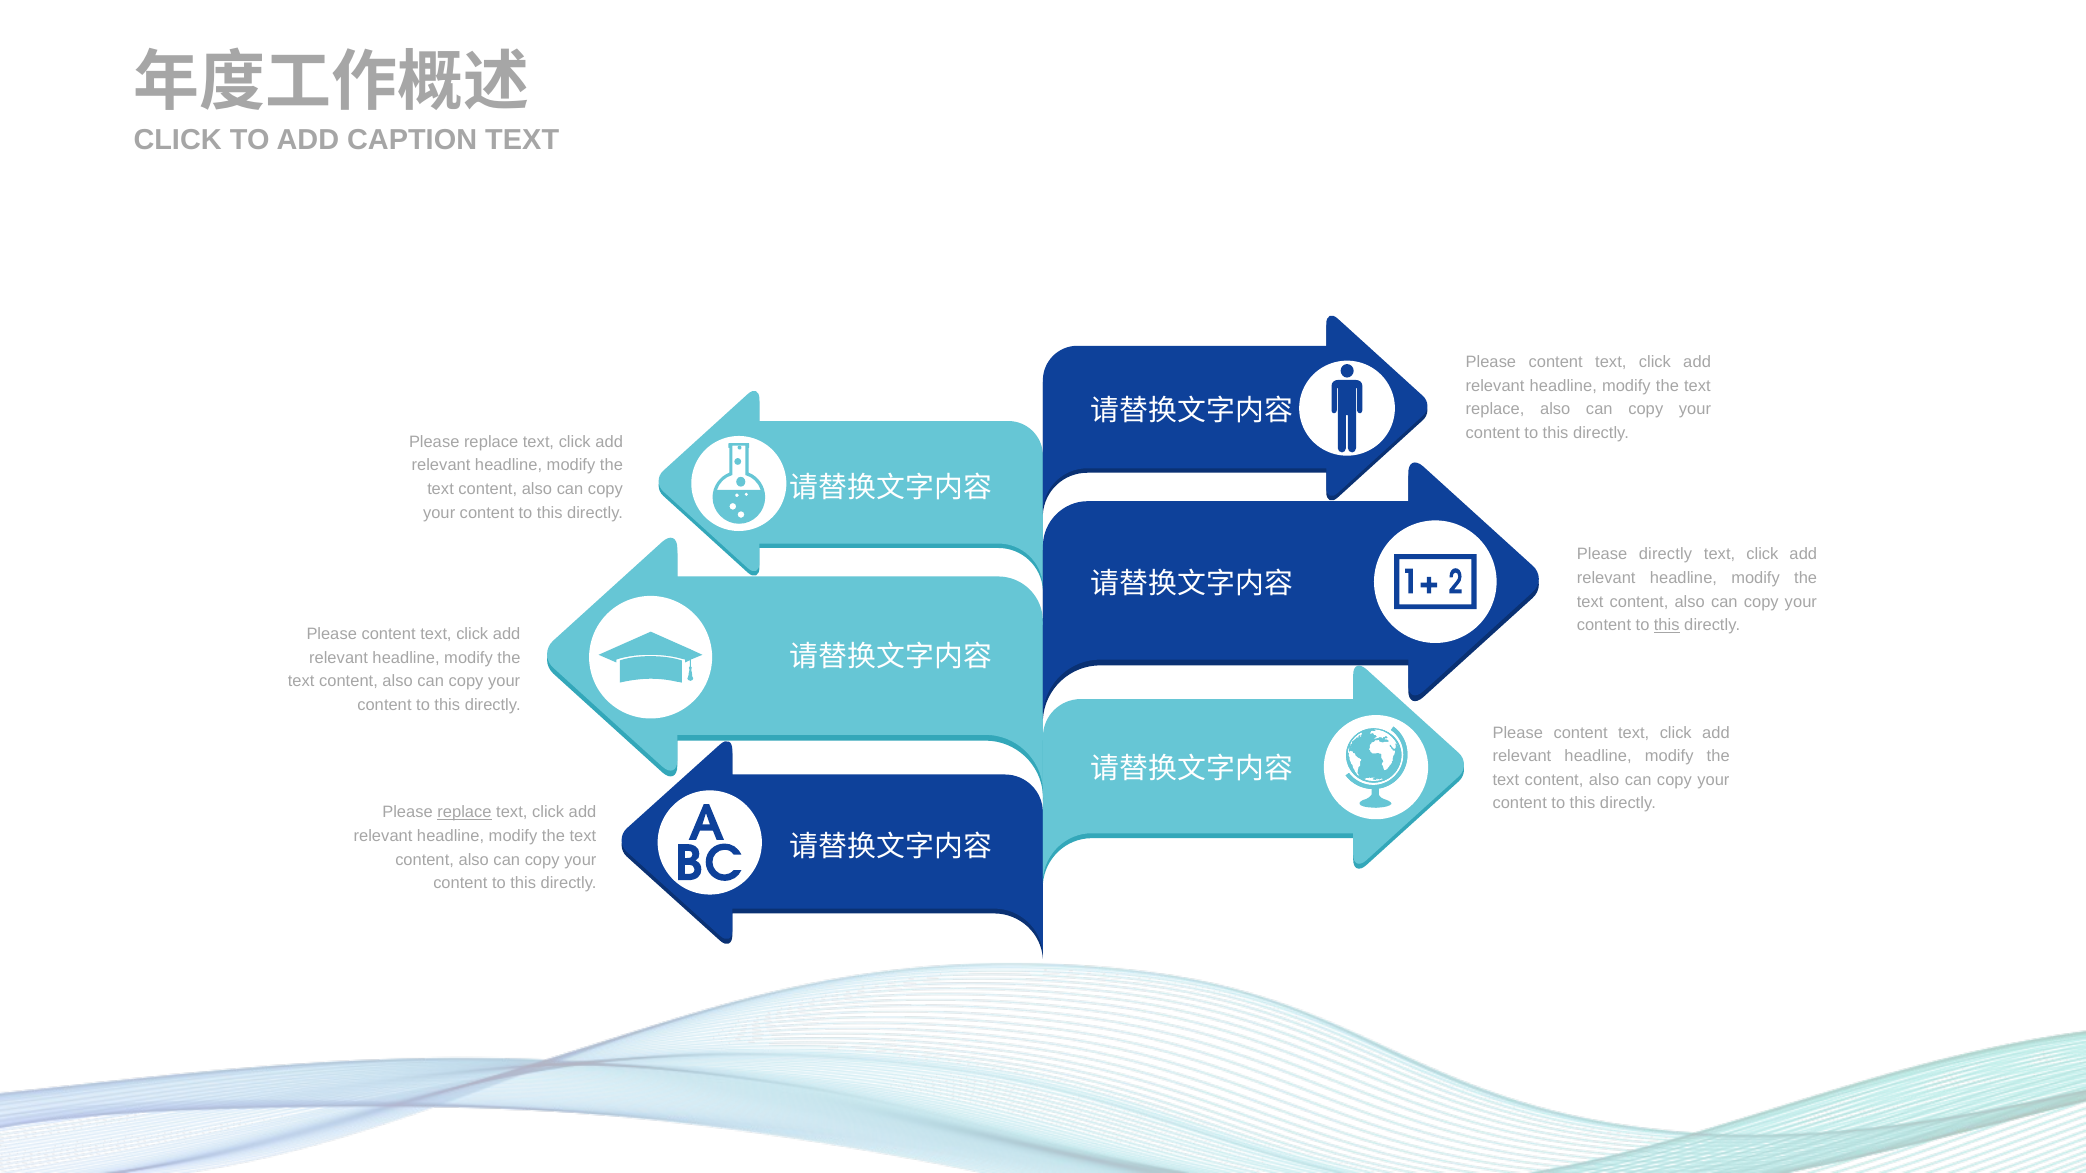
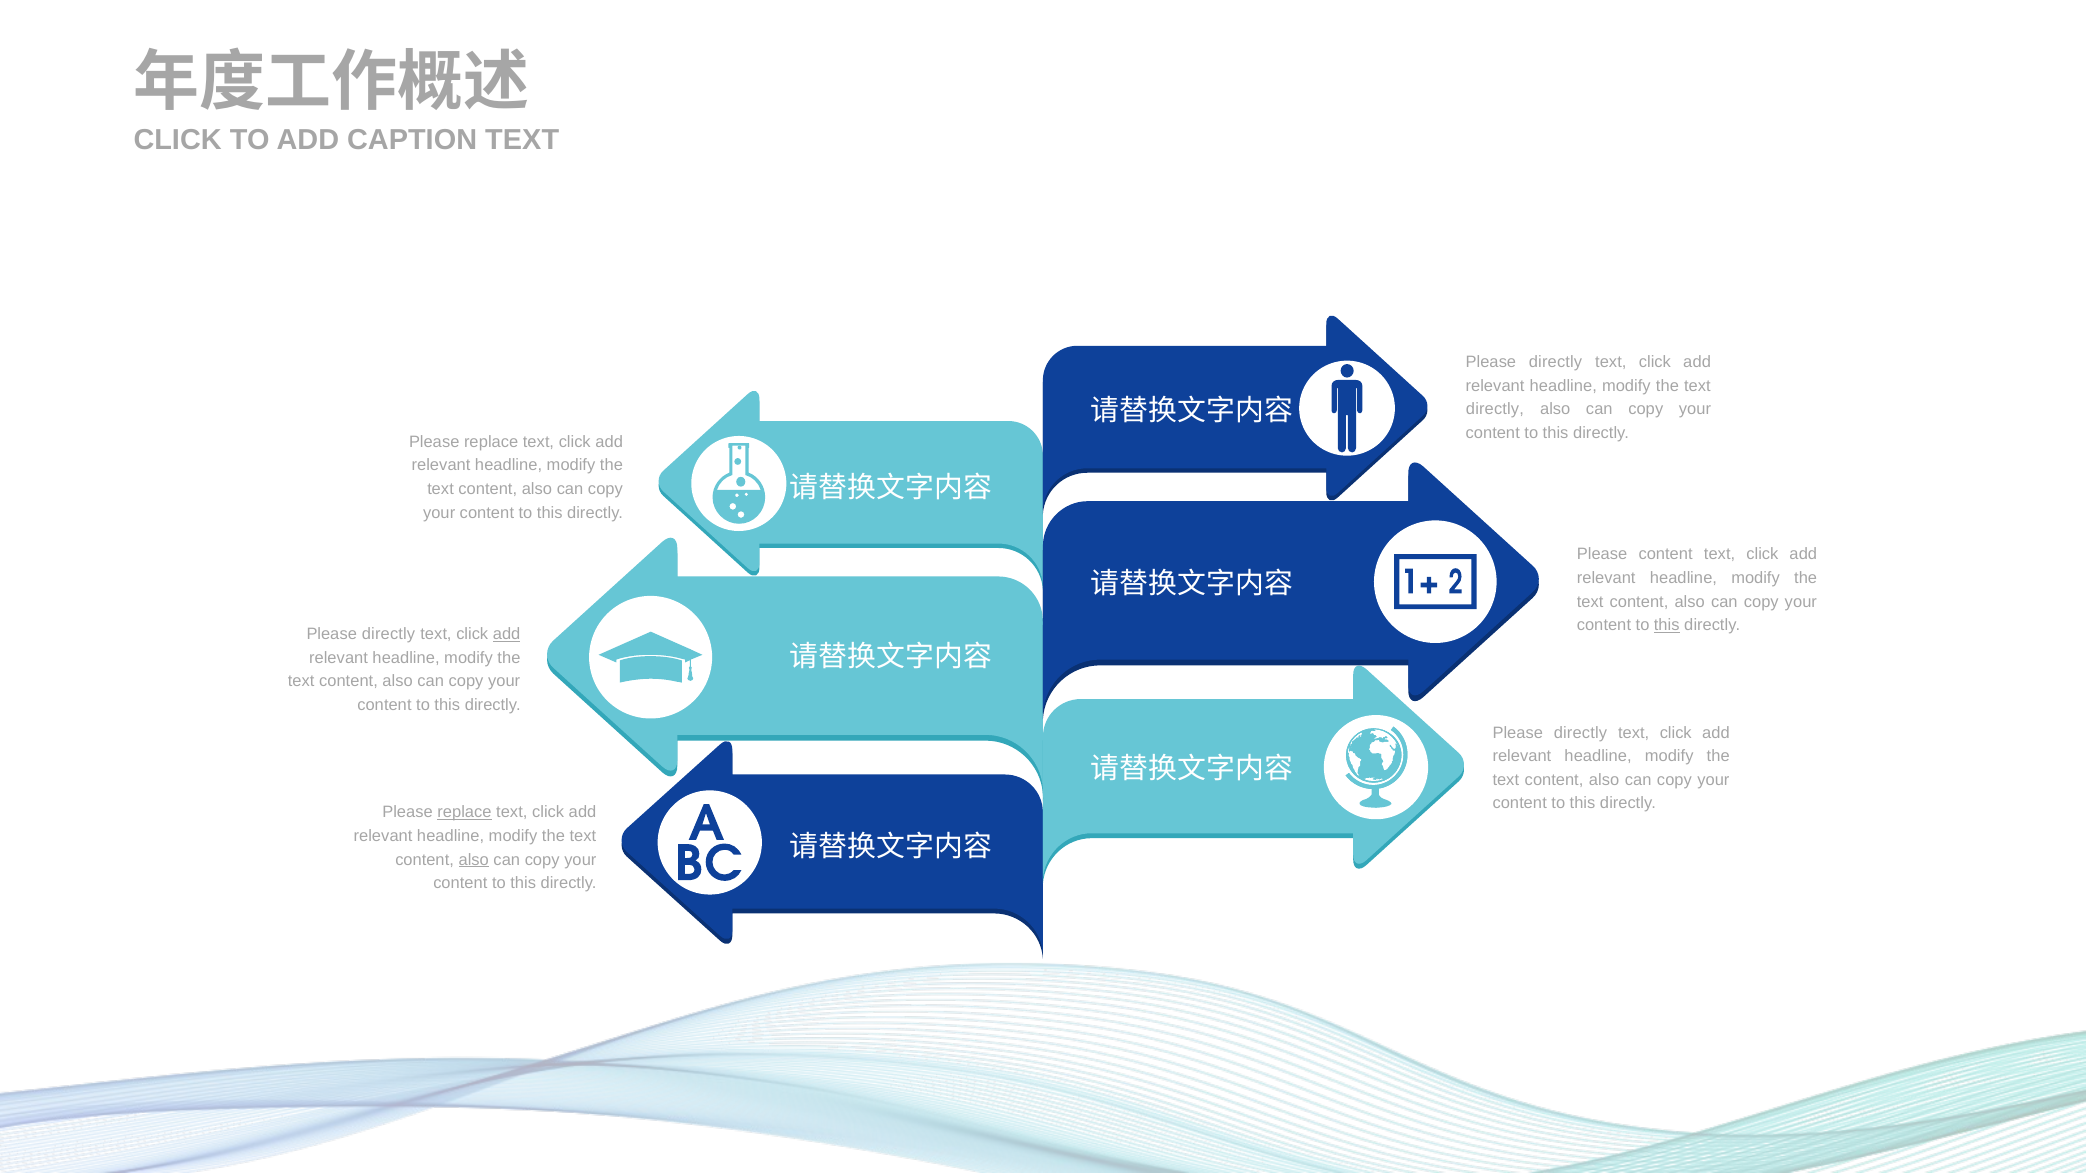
content: content -> directly (1556, 362)
replace: replace -> directly (1495, 409)
Please directly: directly -> content (1666, 554)
content: content -> directly (389, 634)
add underline: none -> present (507, 634)
content: content -> directly (1580, 733)
also underline: none -> present (474, 860)
